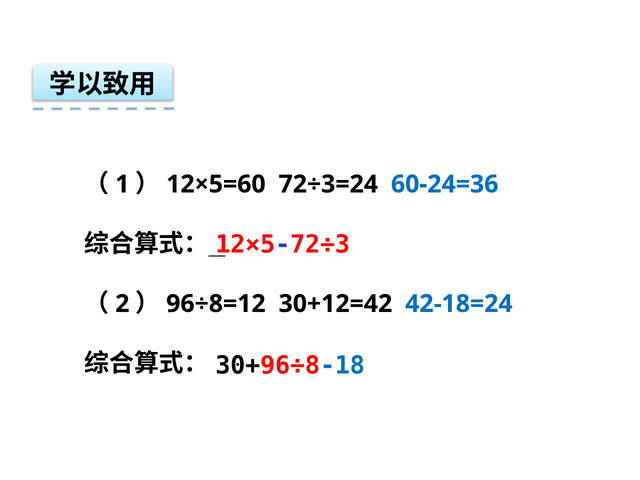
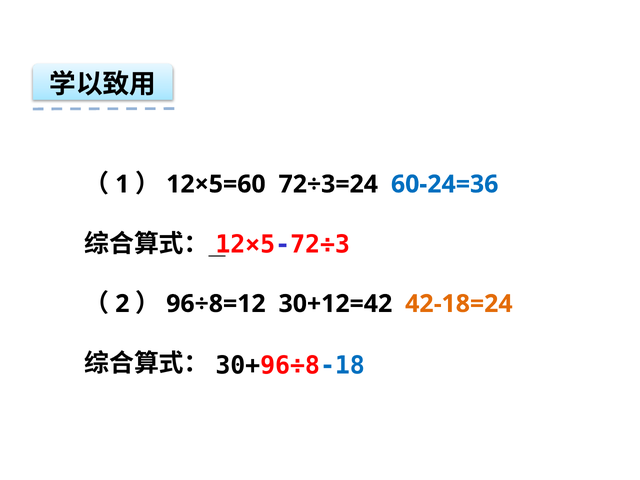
42-18=24 colour: blue -> orange (459, 304)
